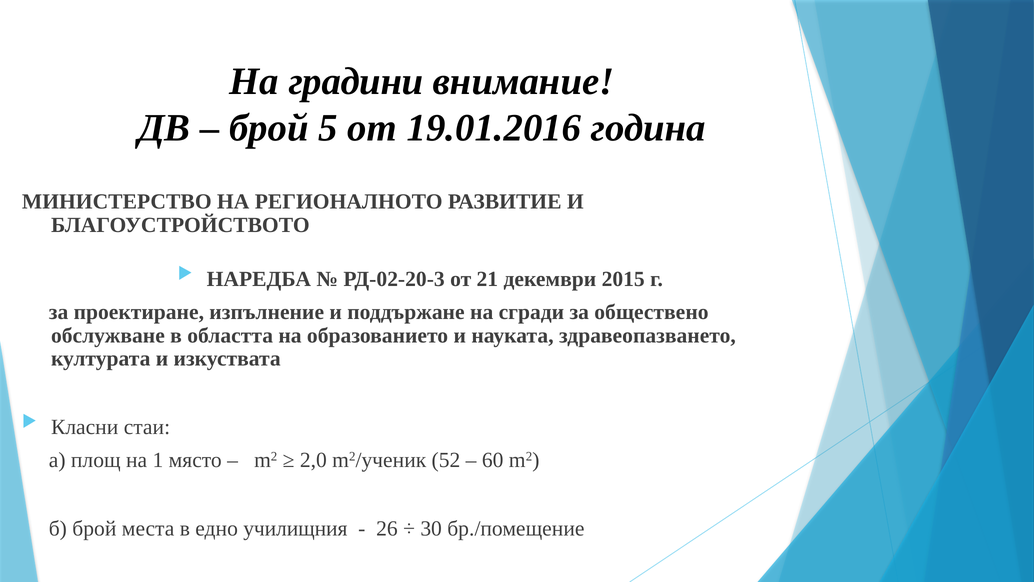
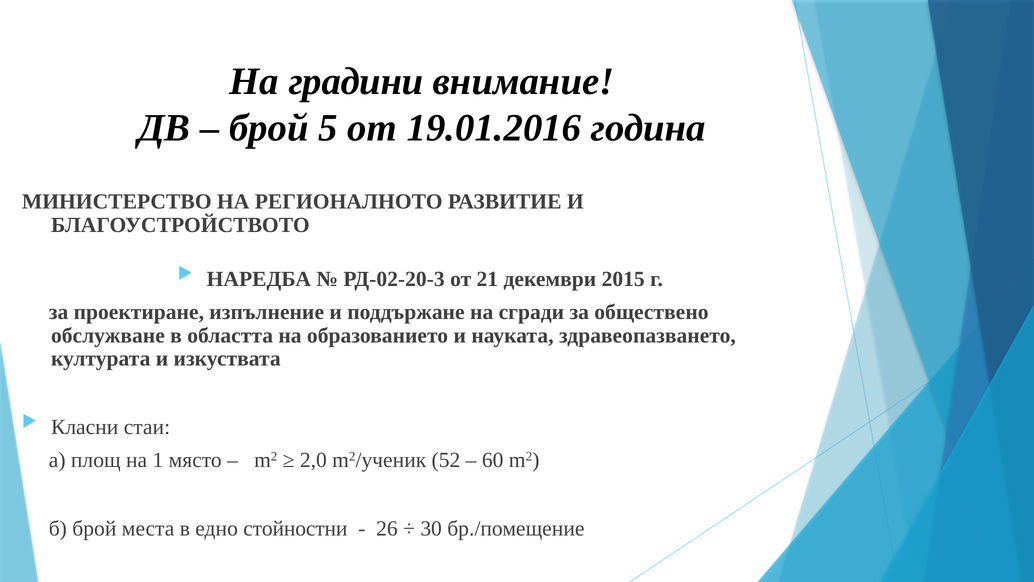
училищния: училищния -> стойностни (295, 528)
